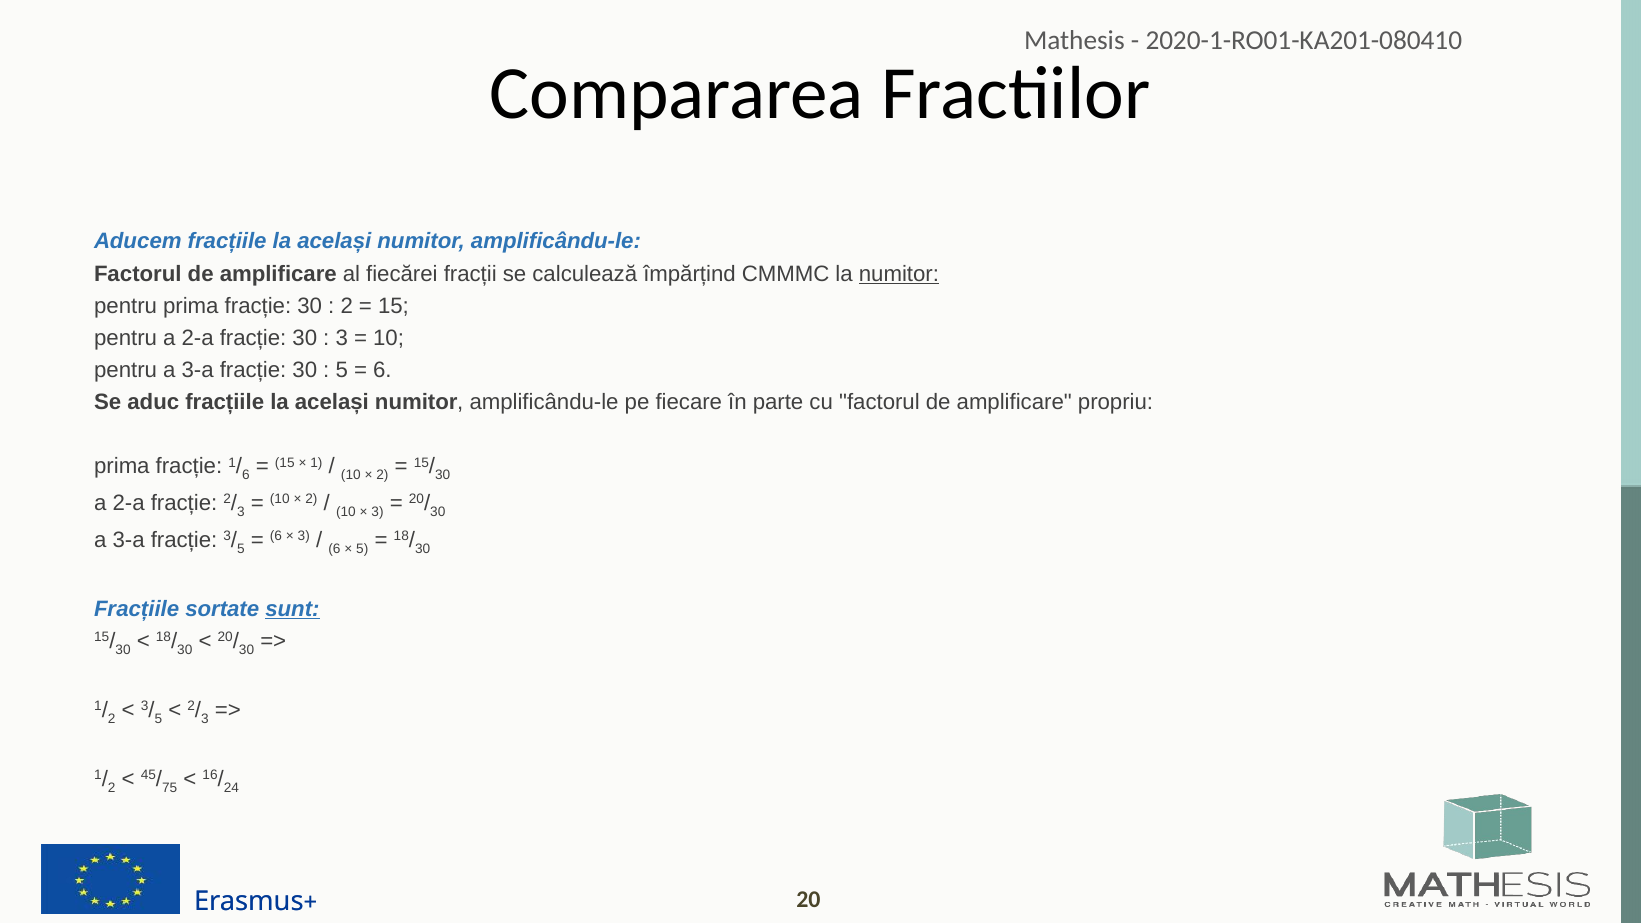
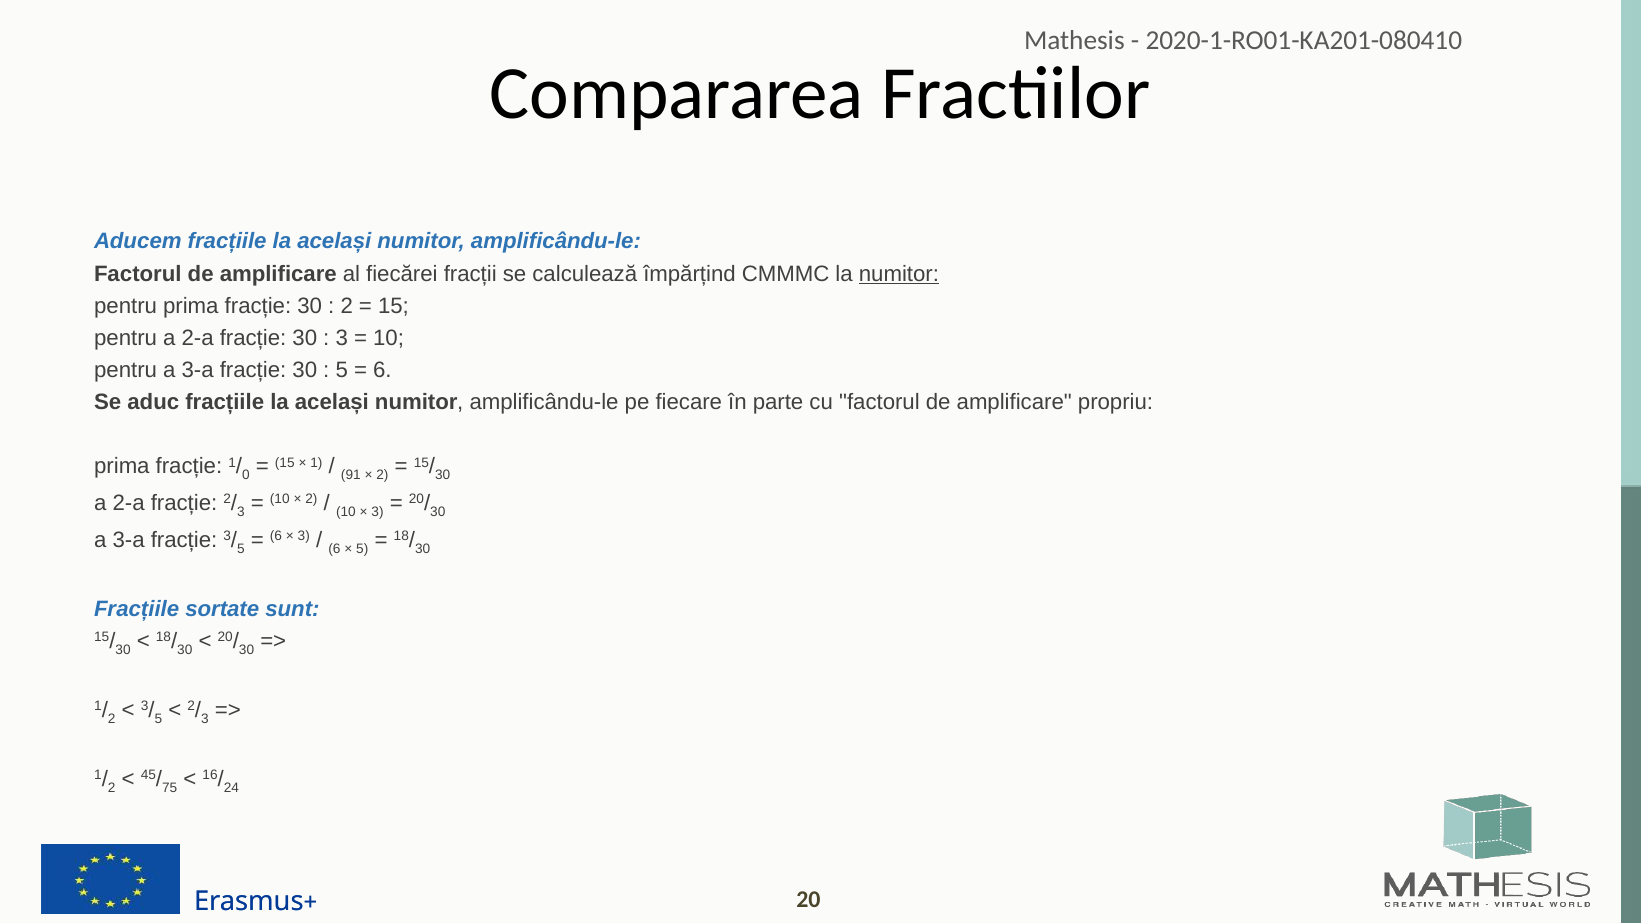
6: 6 -> 0 (246, 475)
10: 10 -> 91 (351, 475)
sunt underline: present -> none (292, 609)
